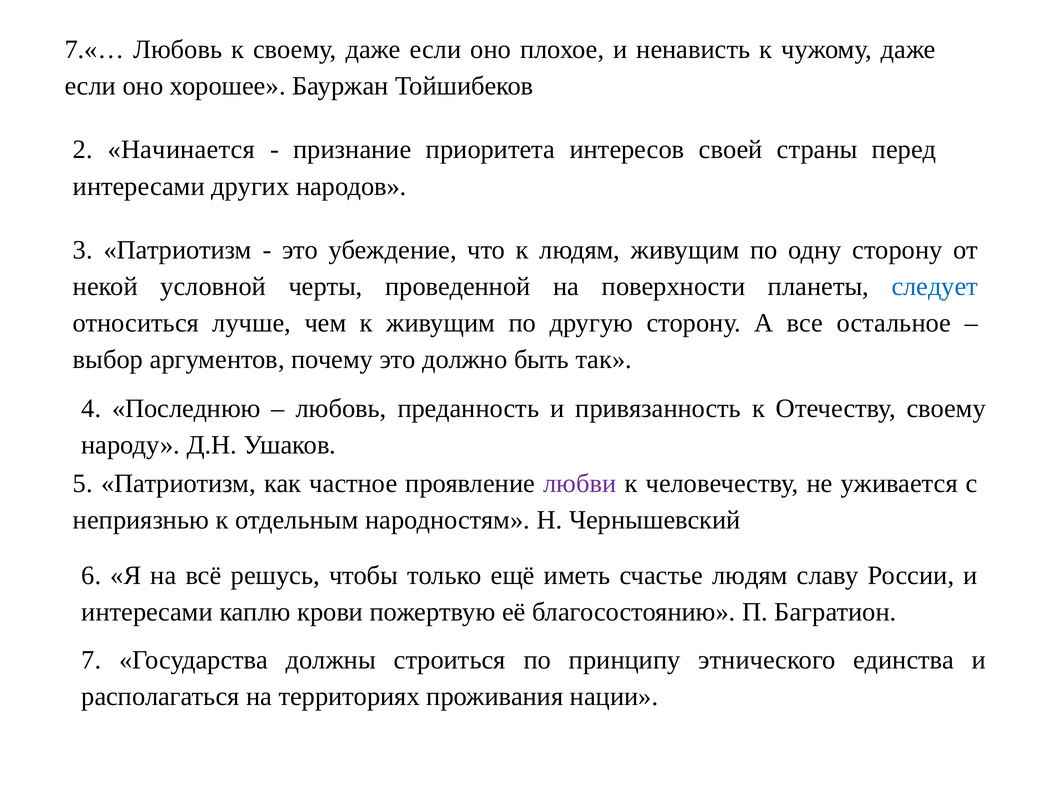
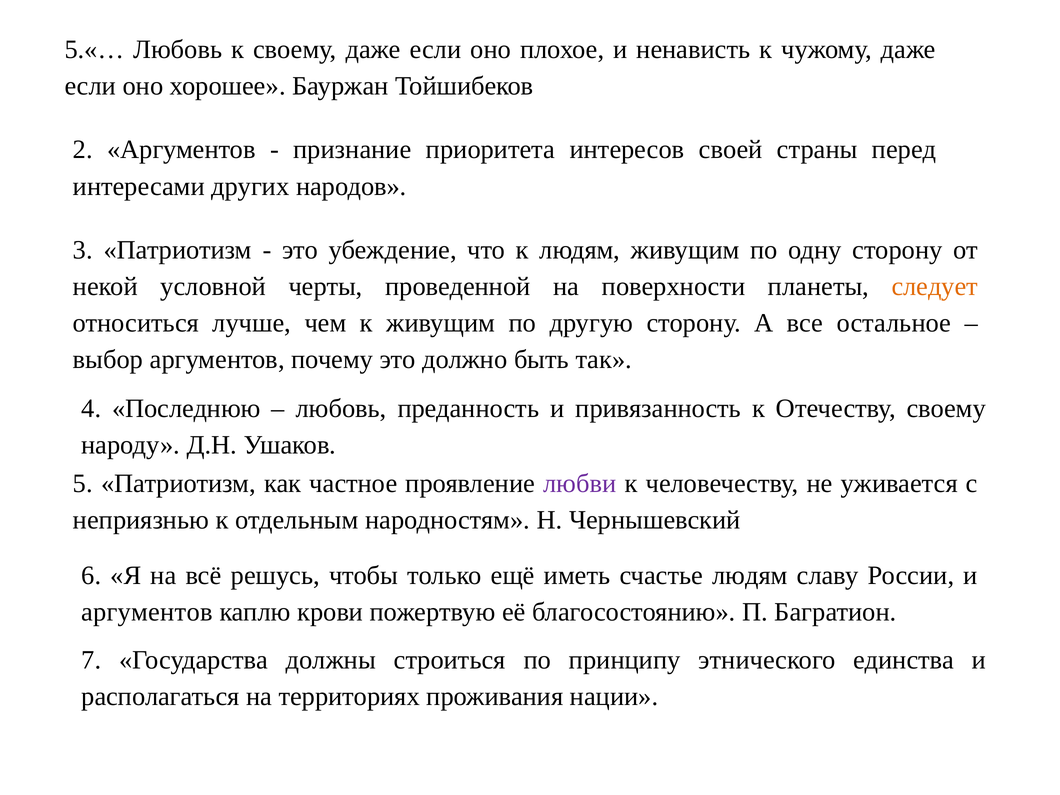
7.«…: 7.«… -> 5.«… (94, 50)
2 Начинается: Начинается -> Аргументов (181, 150)
следует colour: blue -> orange (935, 286)
интересами: интересами -> аргументов (147, 612)
